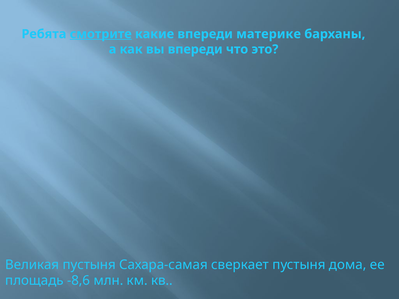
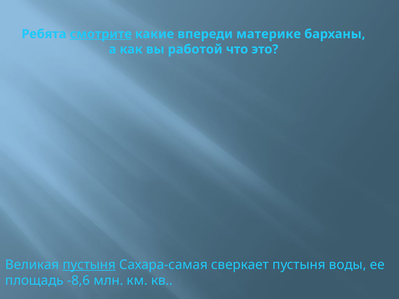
вы впереди: впереди -> работой (195, 49)
пустыня underline: none -> present (89, 265)
дома: дома -> воды (348, 265)
